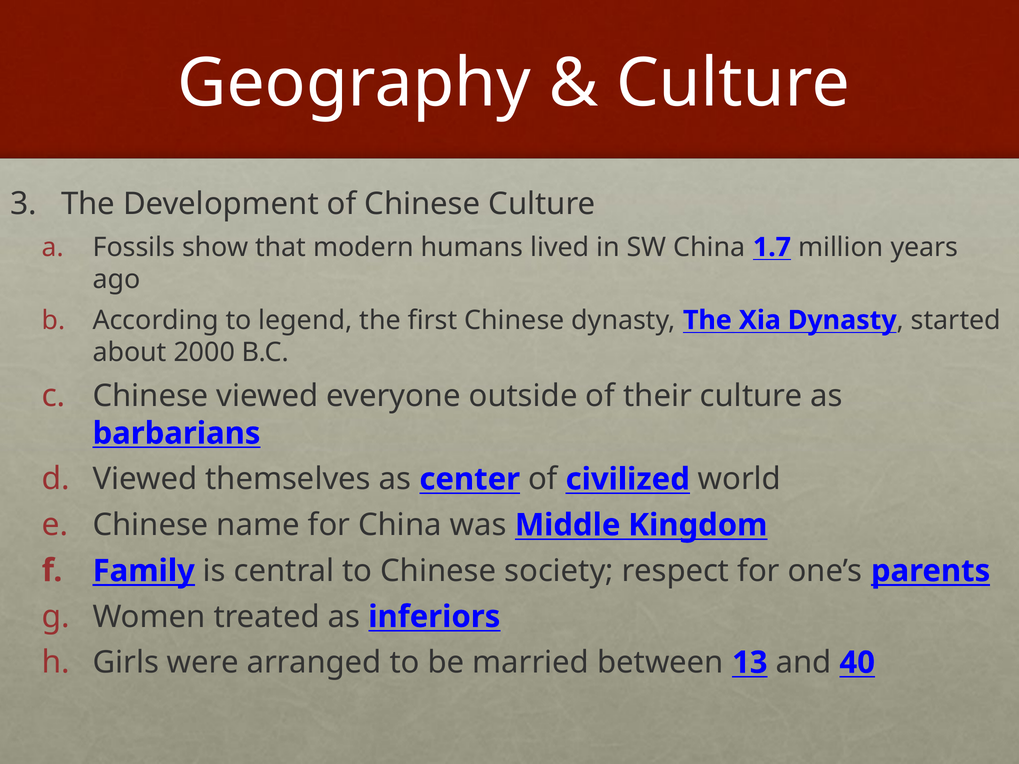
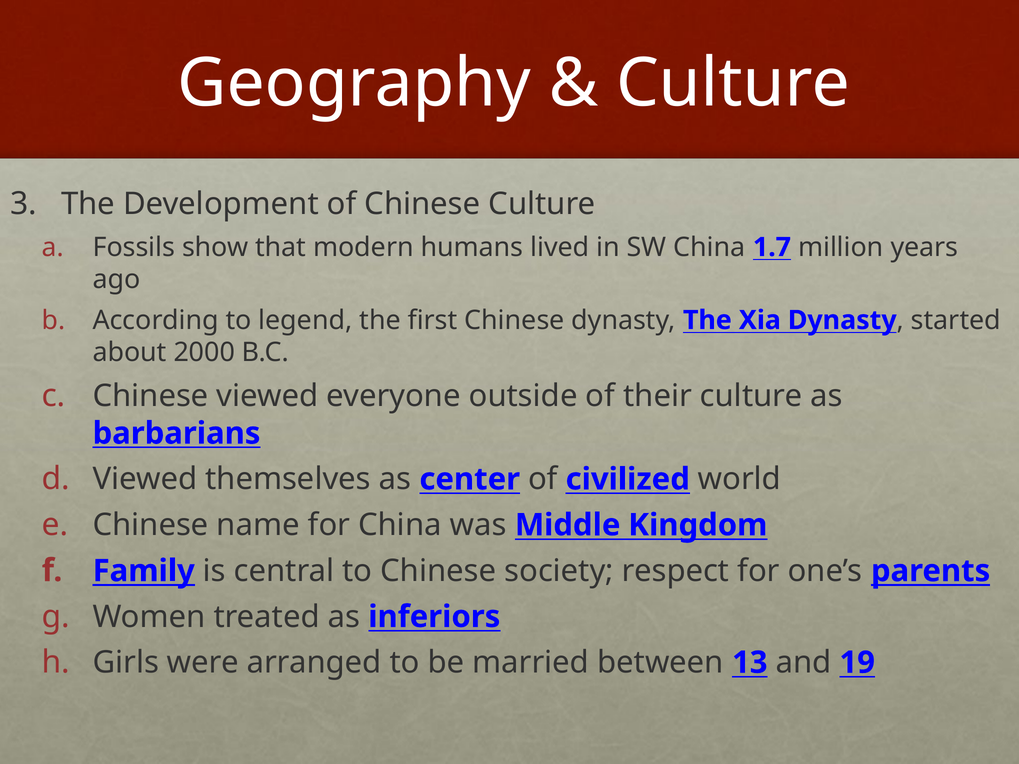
40: 40 -> 19 (857, 663)
